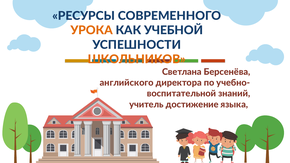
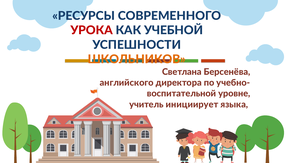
УРОКА colour: orange -> red (92, 30)
знаний: знаний -> уровне (234, 94)
достижение: достижение -> инициирует (192, 105)
